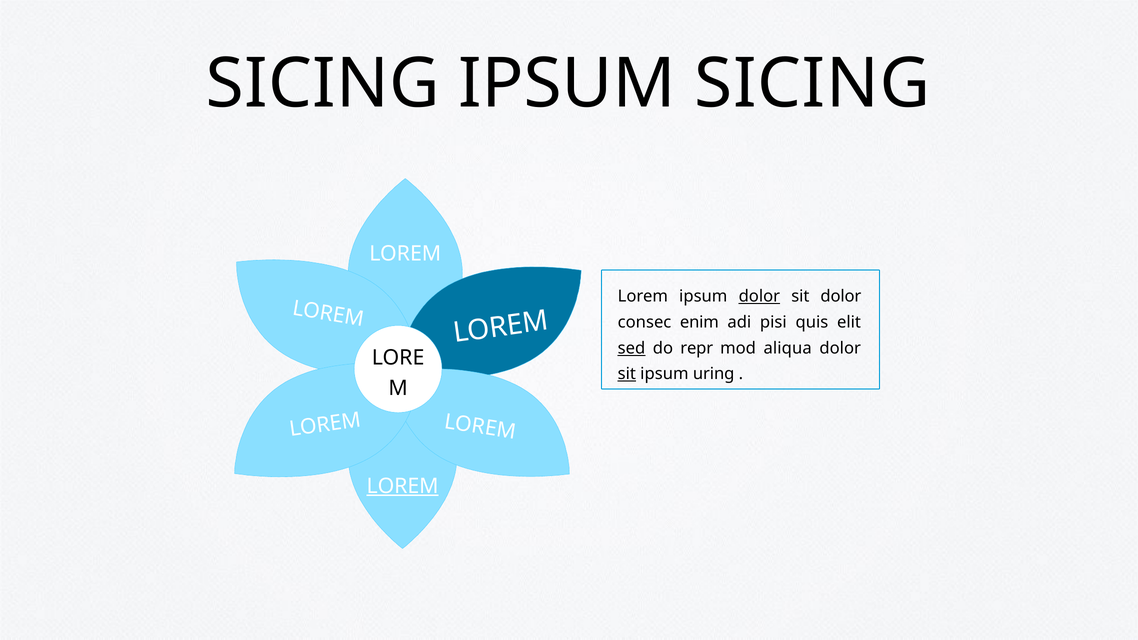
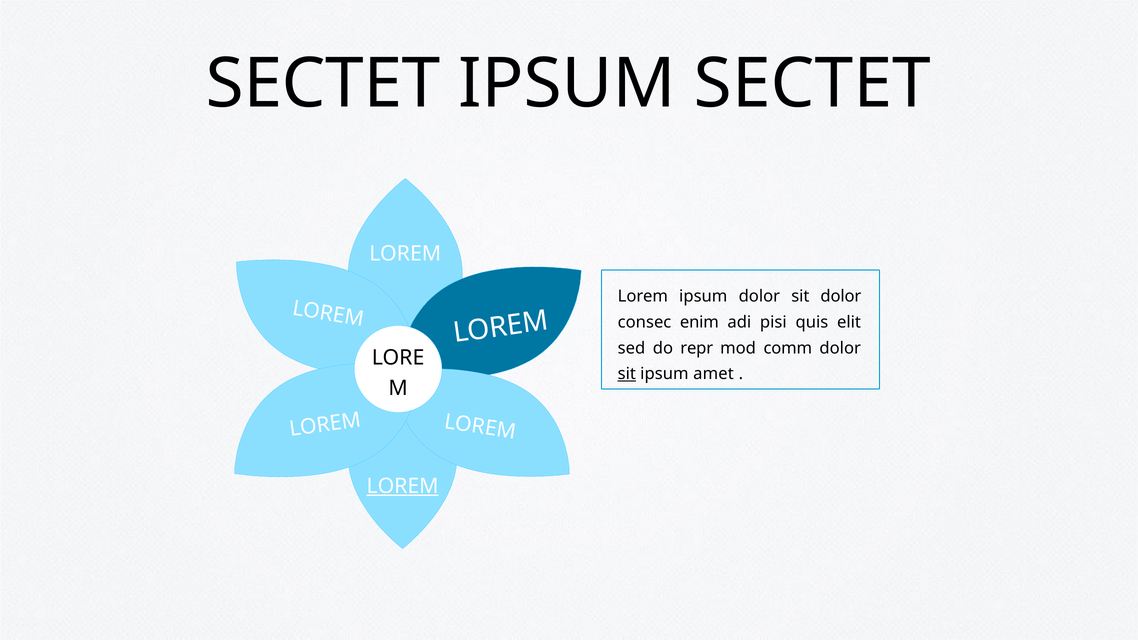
SICING: SICING -> SECTET (323, 84)
IPSUM SICING: SICING -> SECTET (812, 84)
dolor underline: present -> none (759, 296)
sed underline: present -> none (632, 348)
aliqua: aliqua -> comm (788, 348)
uring: uring -> amet (714, 374)
